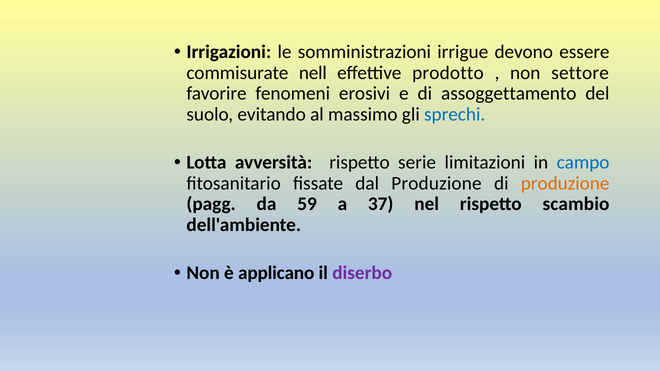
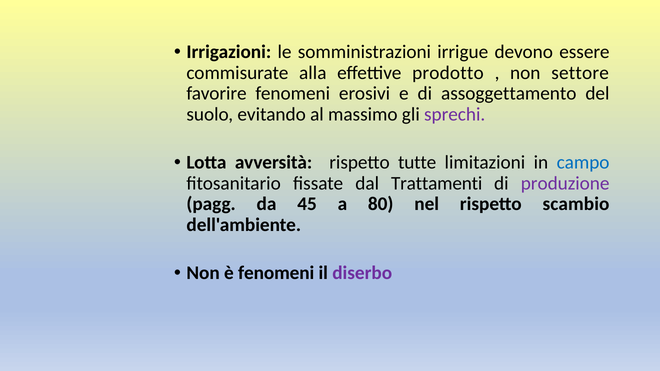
nell: nell -> alla (313, 73)
sprechi colour: blue -> purple (455, 114)
serie: serie -> tutte (417, 163)
dal Produzione: Produzione -> Trattamenti (437, 183)
produzione colour: orange -> purple (565, 183)
59: 59 -> 45 (307, 204)
37: 37 -> 80 (381, 204)
è applicano: applicano -> fenomeni (276, 273)
